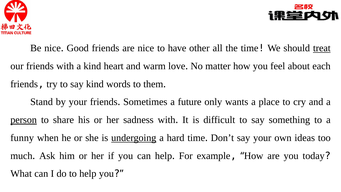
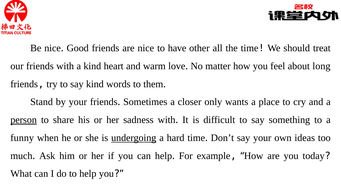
treat underline: present -> none (322, 48)
each: each -> long (321, 66)
future: future -> closer (190, 102)
